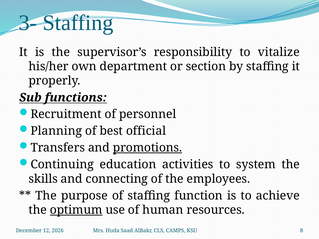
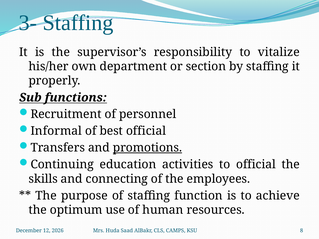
Planning: Planning -> Informal (56, 131)
to system: system -> official (256, 165)
optimum underline: present -> none (76, 210)
